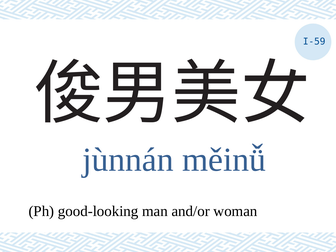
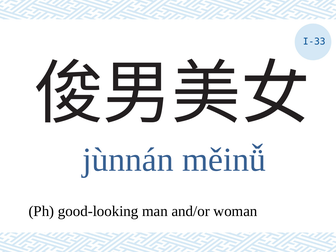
I-59: I-59 -> I-33 (314, 41)
